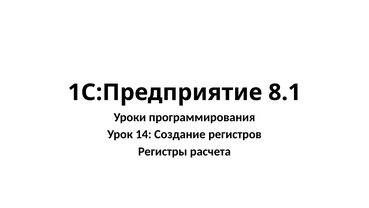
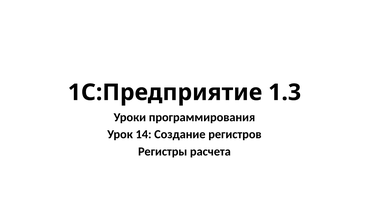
8.1: 8.1 -> 1.3 (285, 92)
